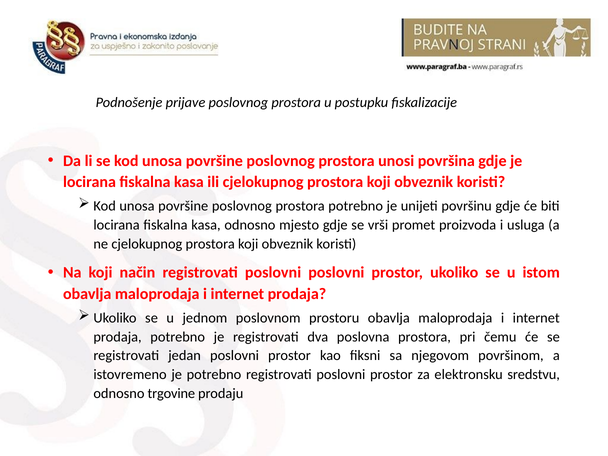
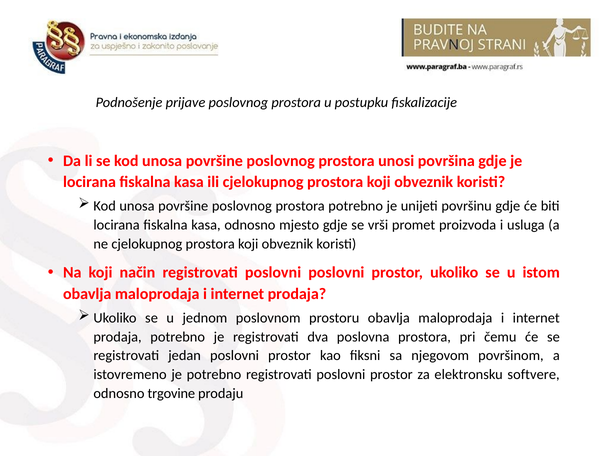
sredstvu: sredstvu -> softvere (534, 375)
